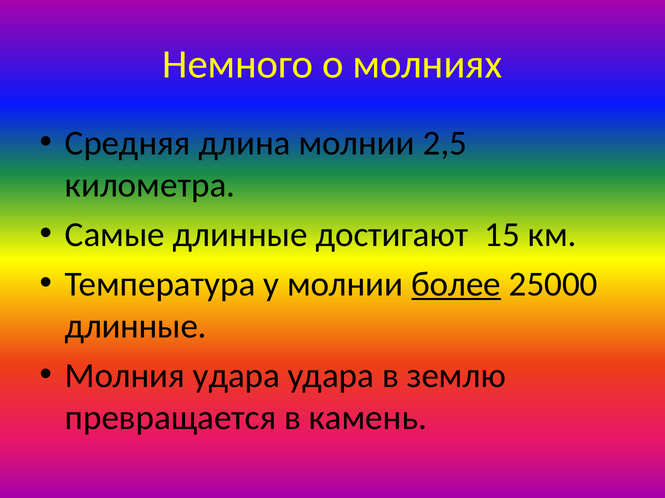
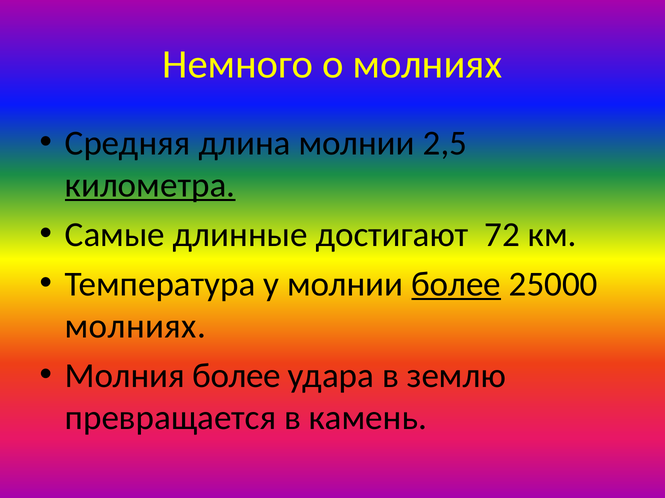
километра underline: none -> present (150, 185)
15: 15 -> 72 (502, 235)
длинные: длинные -> молниях (135, 326)
Молния удара: удара -> более (237, 376)
